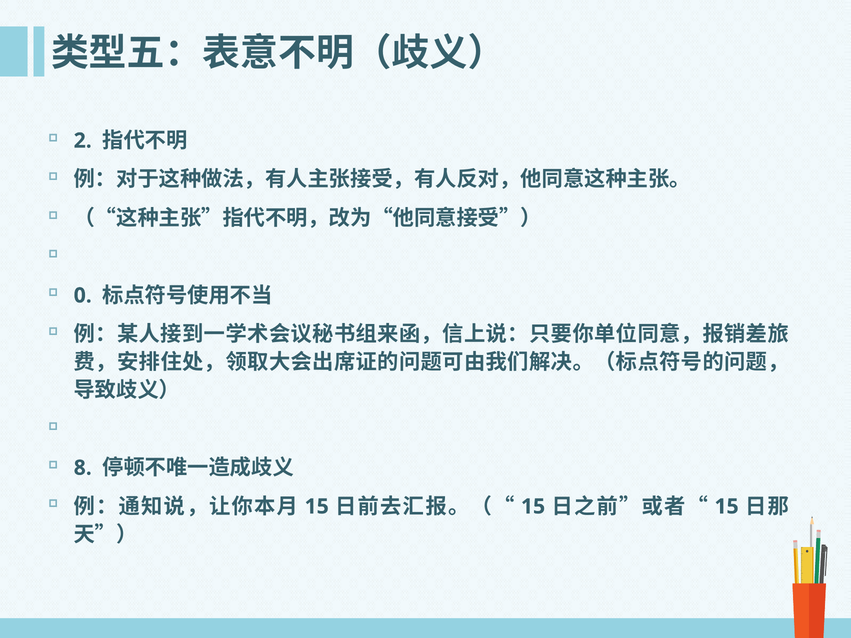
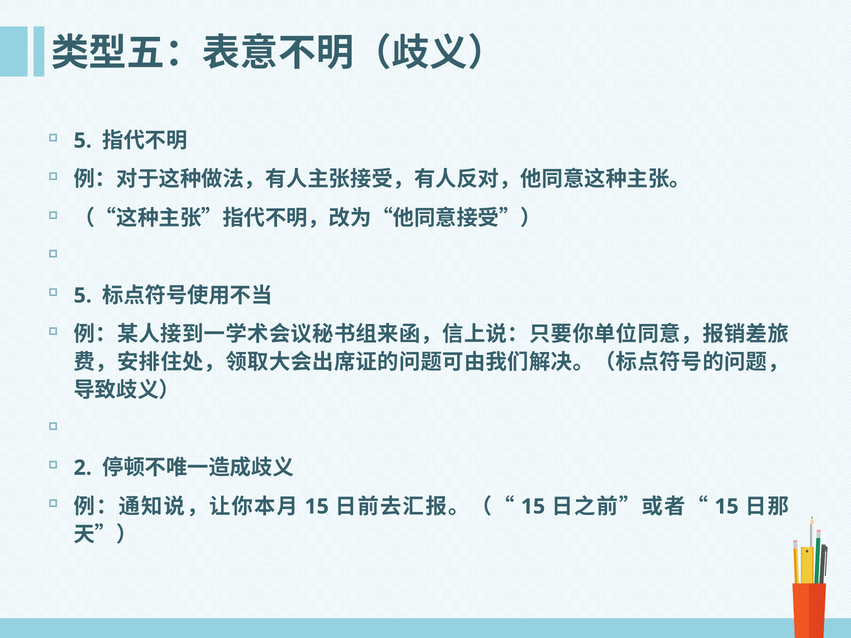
2: 2 -> 5 (83, 141)
0: 0 -> 5 (83, 296)
8: 8 -> 2 (83, 468)
